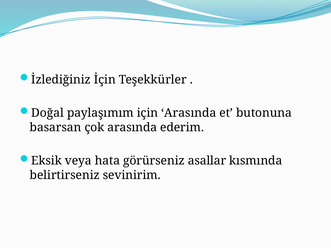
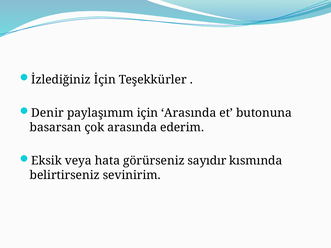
Doğal: Doğal -> Denir (47, 113)
asallar: asallar -> sayıdır (207, 161)
